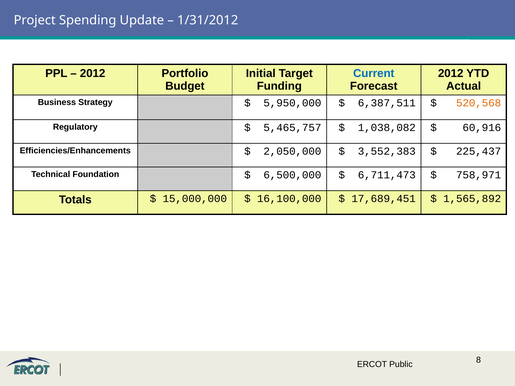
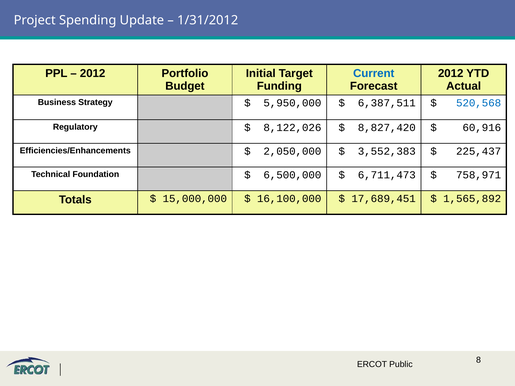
520,568 colour: orange -> blue (479, 103)
5,465,757: 5,465,757 -> 8,122,026 (292, 128)
1,038,082: 1,038,082 -> 8,827,420 (387, 128)
